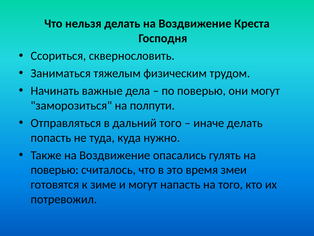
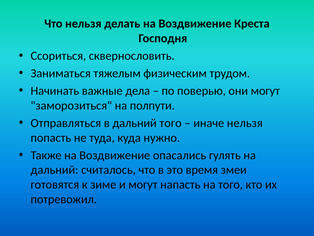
иначе делать: делать -> нельзя (245, 123)
поверью: поверью -> дальний (55, 170)
